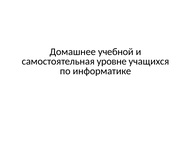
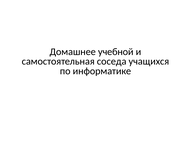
уровне: уровне -> соседа (112, 61)
